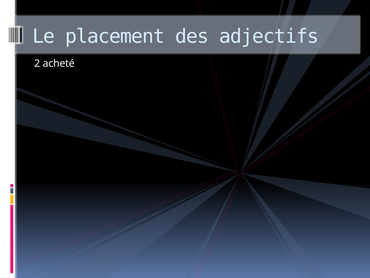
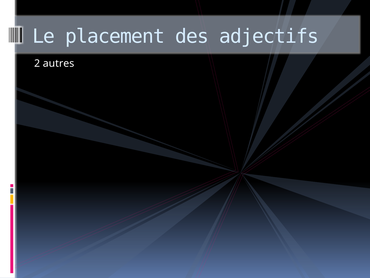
acheté: acheté -> autres (59, 63)
